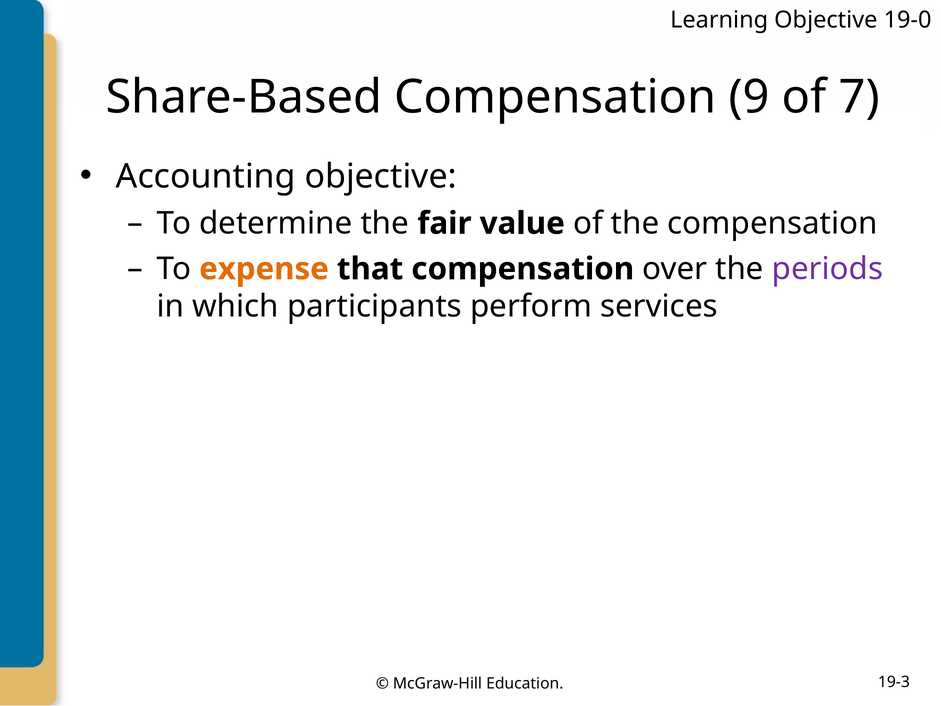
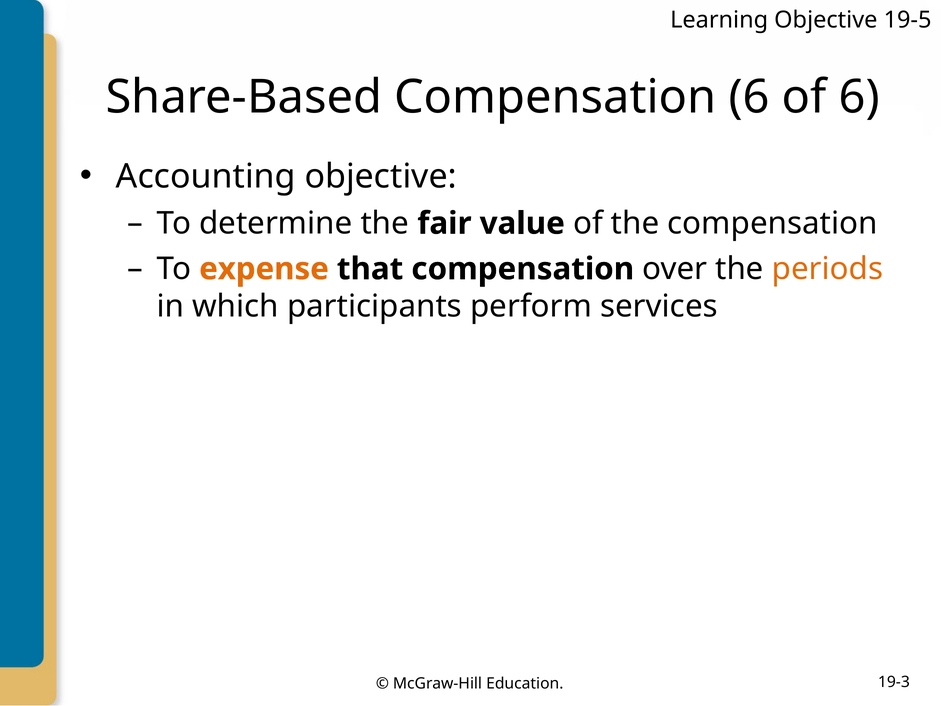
19-0: 19-0 -> 19-5 (908, 20)
Compensation 9: 9 -> 6 (749, 97)
of 7: 7 -> 6 (859, 97)
periods colour: purple -> orange (828, 269)
